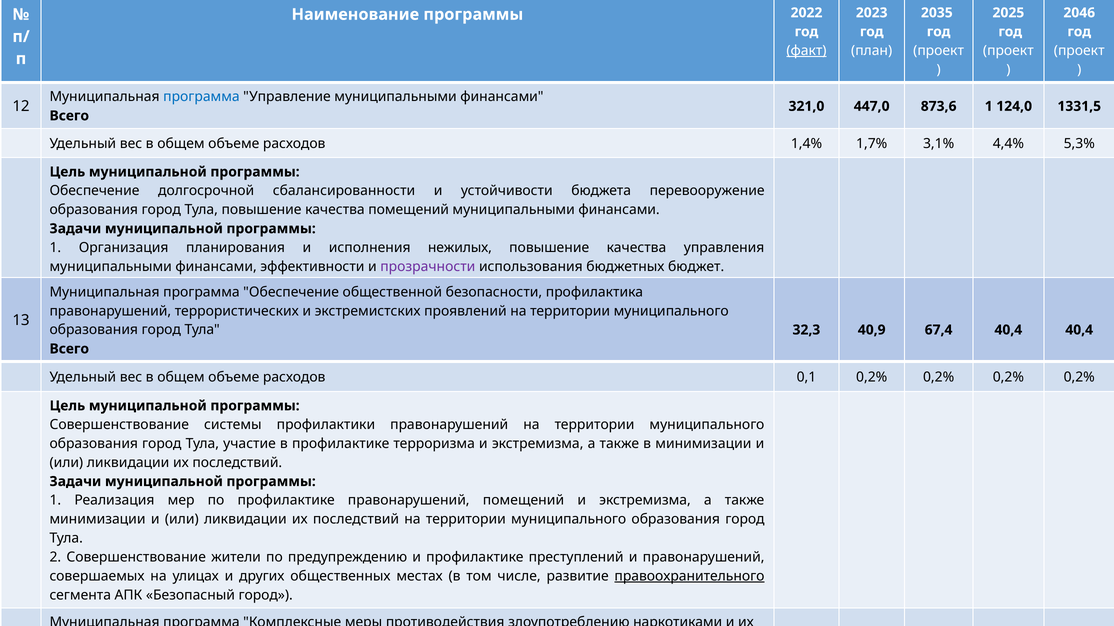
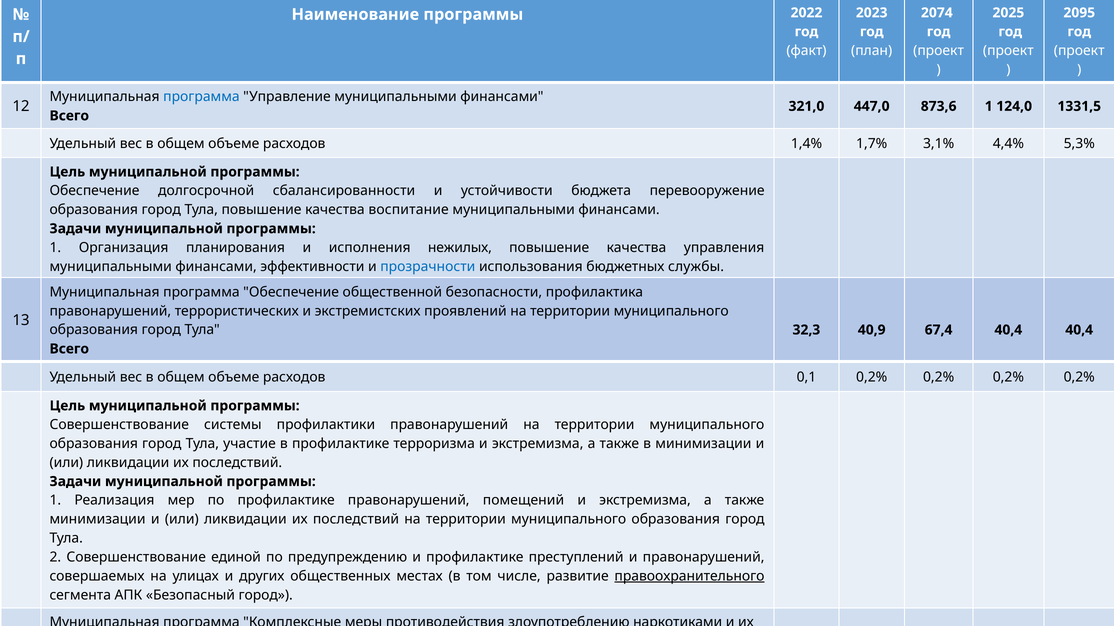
2035: 2035 -> 2074 (937, 13)
2046: 2046 -> 2095 (1079, 13)
факт underline: present -> none (806, 51)
качества помещений: помещений -> воспитание (409, 210)
прозрачности colour: purple -> blue (428, 267)
бюджет: бюджет -> службы (696, 267)
жители: жители -> единой (236, 558)
